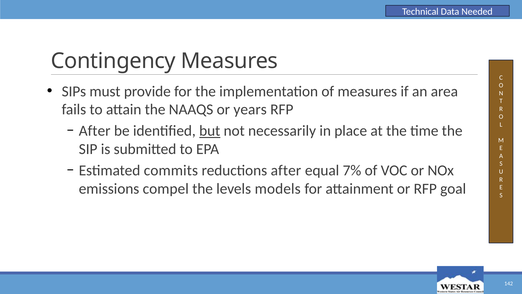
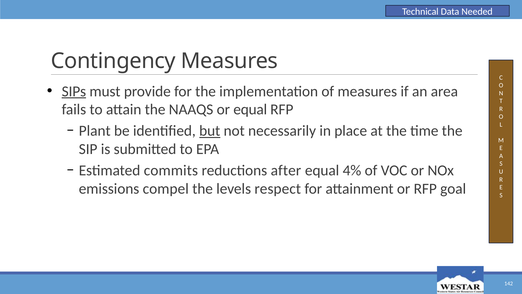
SIPs underline: none -> present (74, 91)
or years: years -> equal (250, 109)
After: After -> Plant (95, 131)
7%: 7% -> 4% (352, 170)
models: models -> respect (278, 189)
